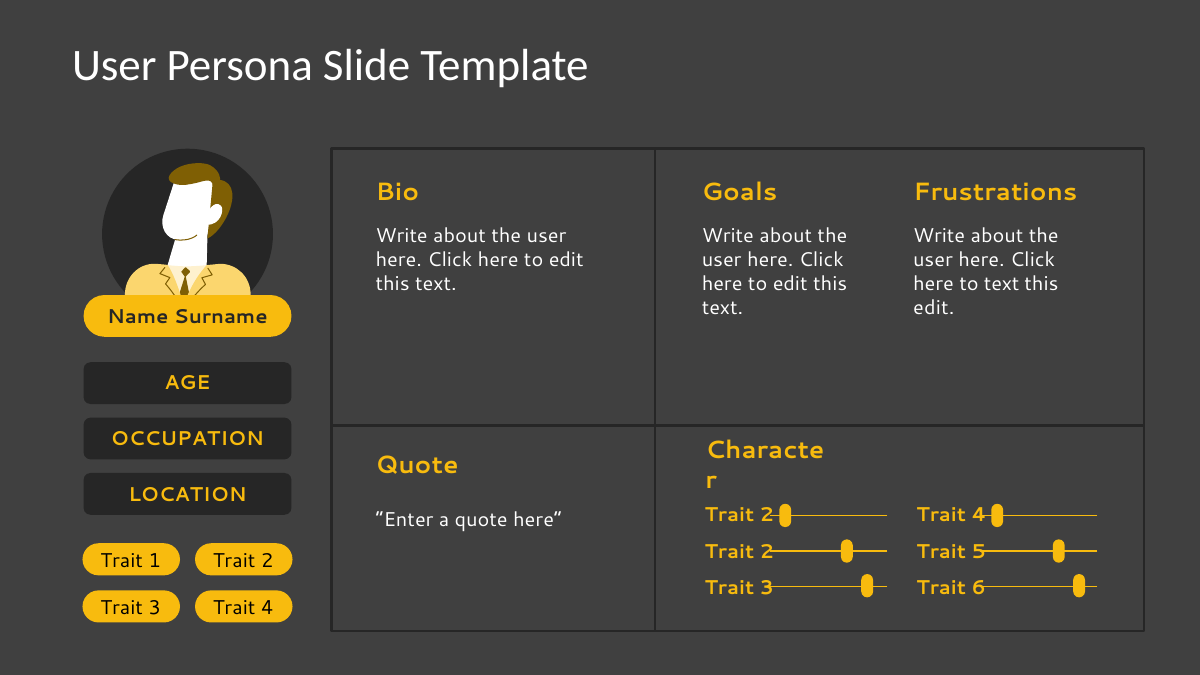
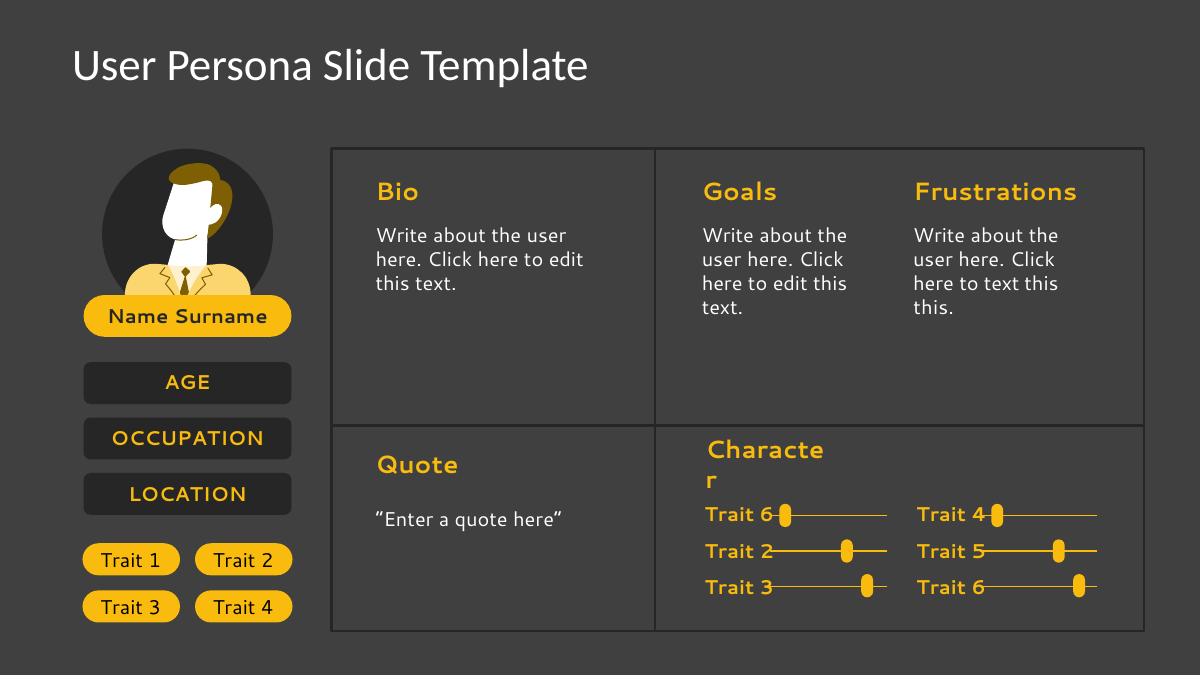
edit: edit -> this (934, 308)
2: 2 -> 6 (767, 515)
